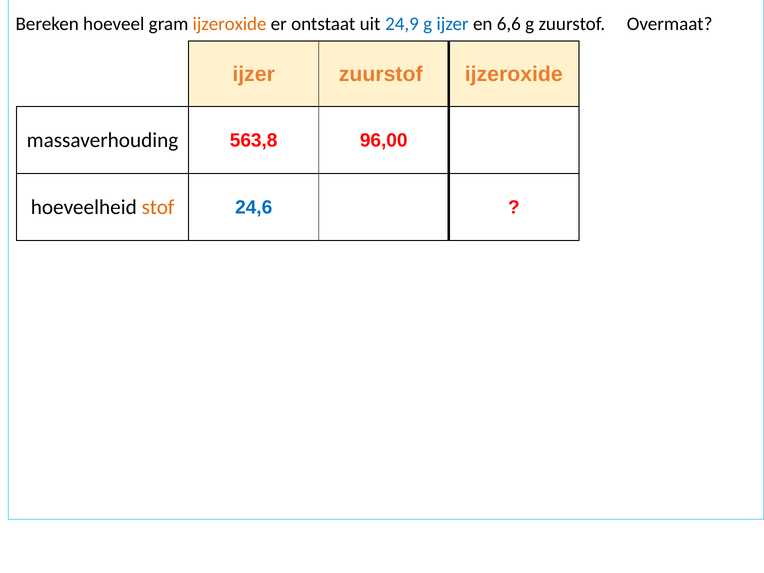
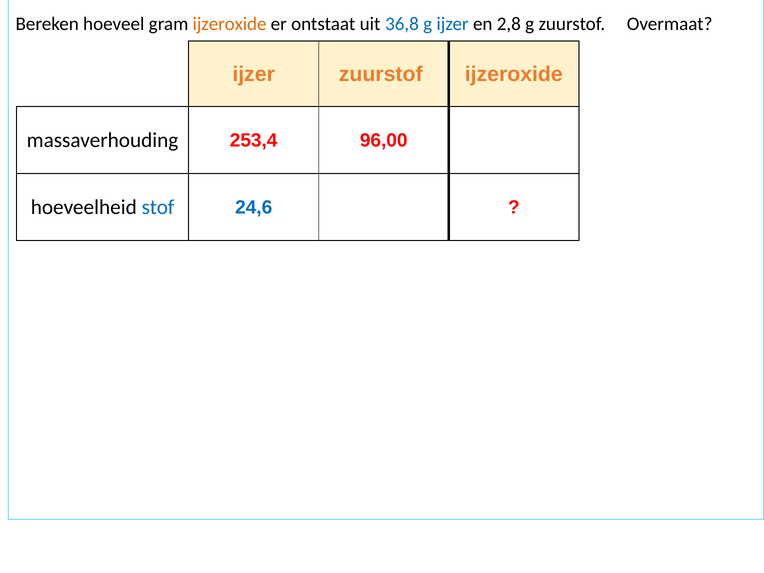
24,9: 24,9 -> 36,8 (402, 24)
6,6: 6,6 -> 2,8 (509, 24)
563,8: 563,8 -> 253,4 (254, 140)
stof colour: orange -> blue (158, 207)
